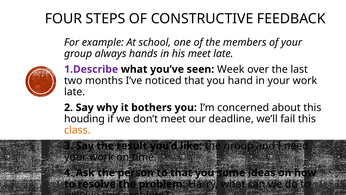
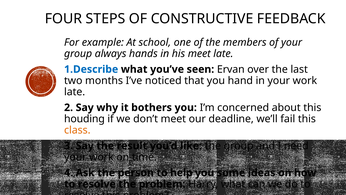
1.Describe colour: purple -> blue (91, 69)
Week: Week -> Ervan (231, 69)
to that: that -> help (181, 172)
